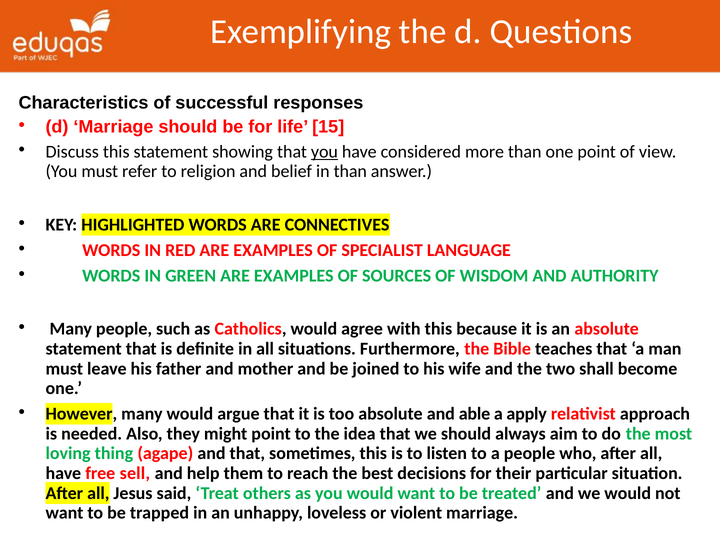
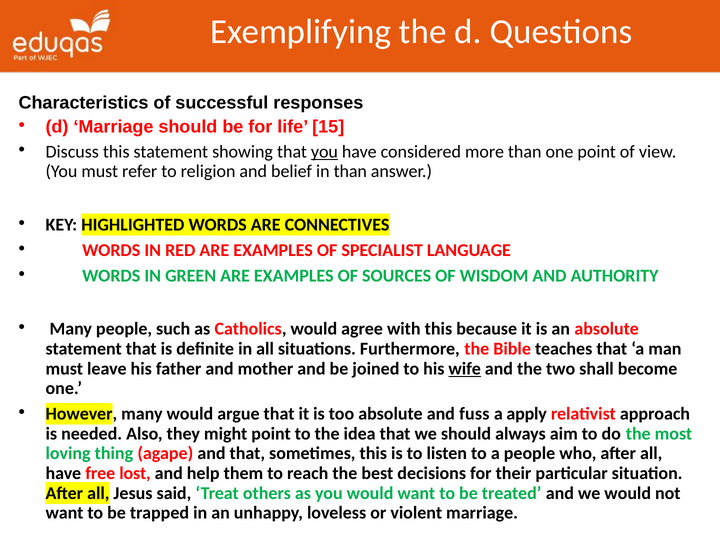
wife underline: none -> present (465, 369)
able: able -> fuss (474, 414)
sell: sell -> lost (135, 473)
